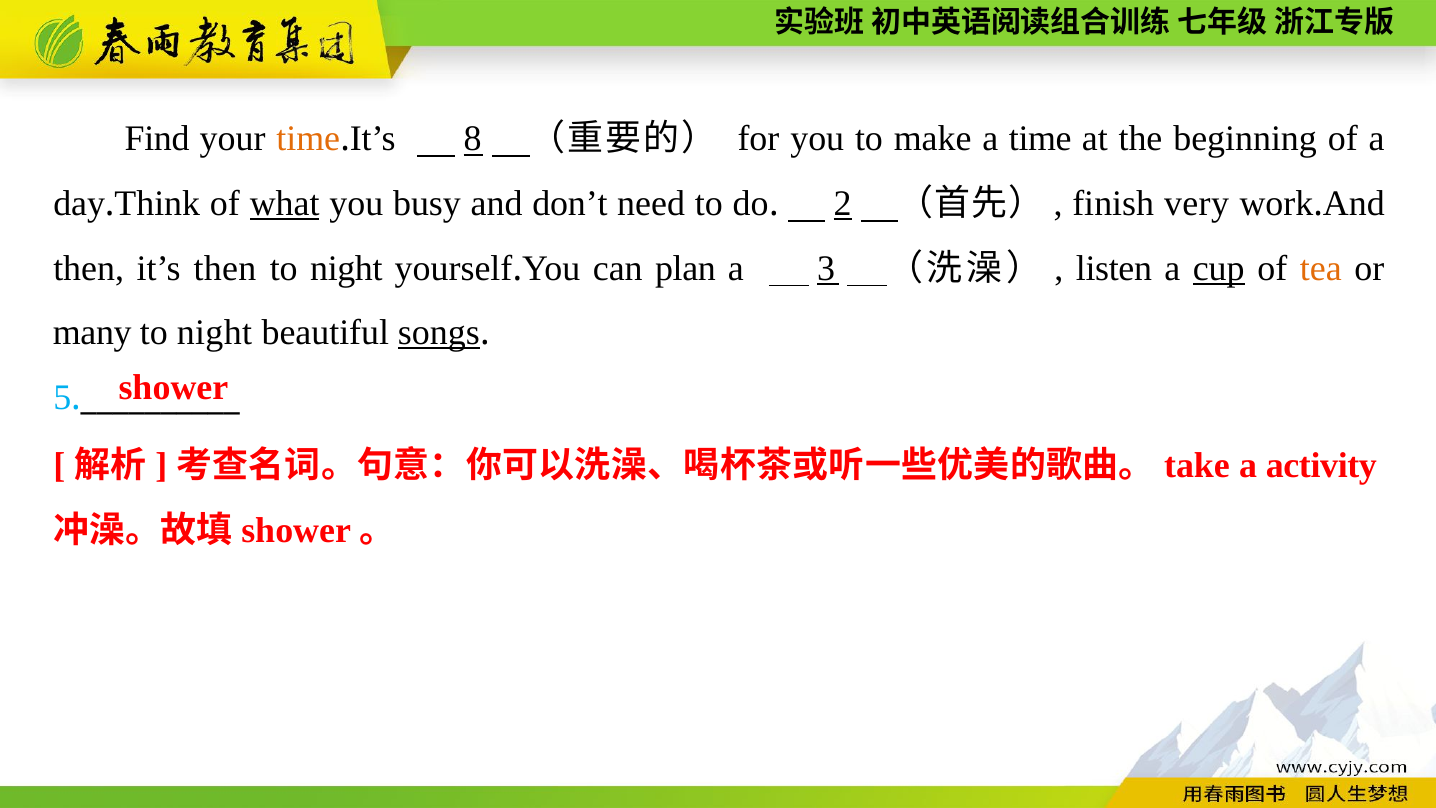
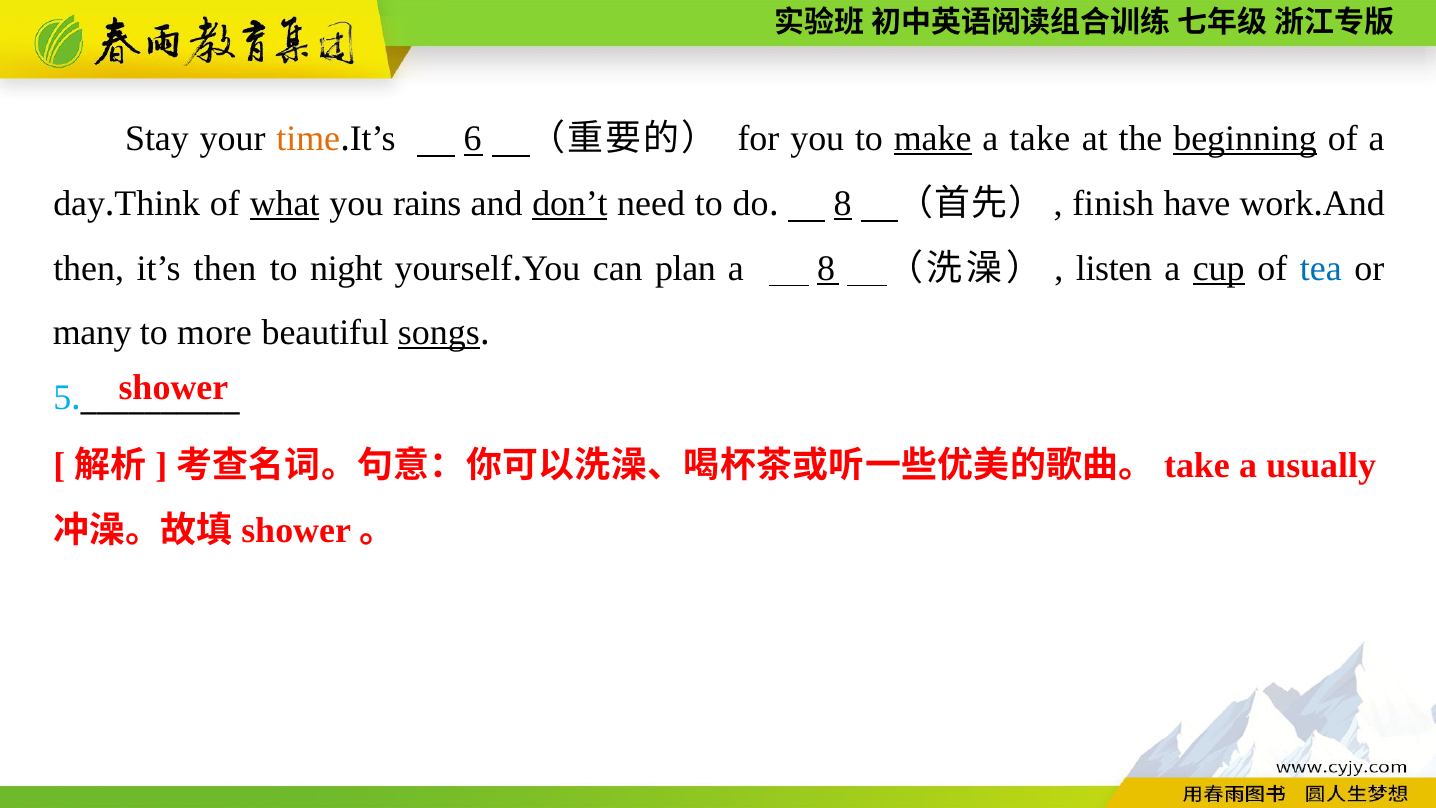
Find: Find -> Stay (157, 139)
8: 8 -> 6 (472, 139)
make underline: none -> present (933, 139)
a time: time -> take (1040, 139)
beginning underline: none -> present (1245, 139)
busy: busy -> rains (427, 204)
don’t underline: none -> present (570, 204)
2: 2 -> 8 (842, 204)
very: very -> have (1197, 204)
a 3: 3 -> 8 (826, 268)
tea colour: orange -> blue (1321, 268)
night: night -> more (214, 333)
activity: activity -> usually (1321, 466)
